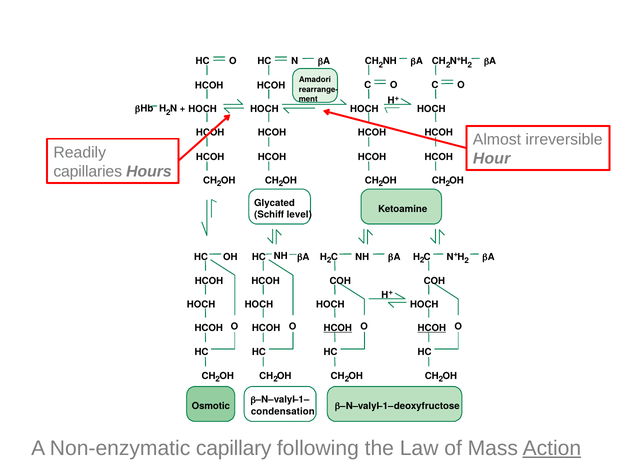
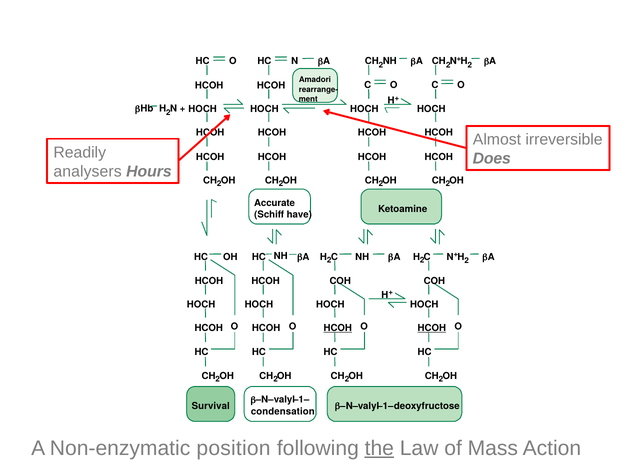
Hour: Hour -> Does (492, 159)
capillaries: capillaries -> analysers (88, 171)
Glycated: Glycated -> Accurate (275, 203)
level: level -> have (299, 215)
Osmotic: Osmotic -> Survival (211, 406)
capillary: capillary -> position (234, 448)
the underline: none -> present (379, 448)
Action underline: present -> none (552, 448)
